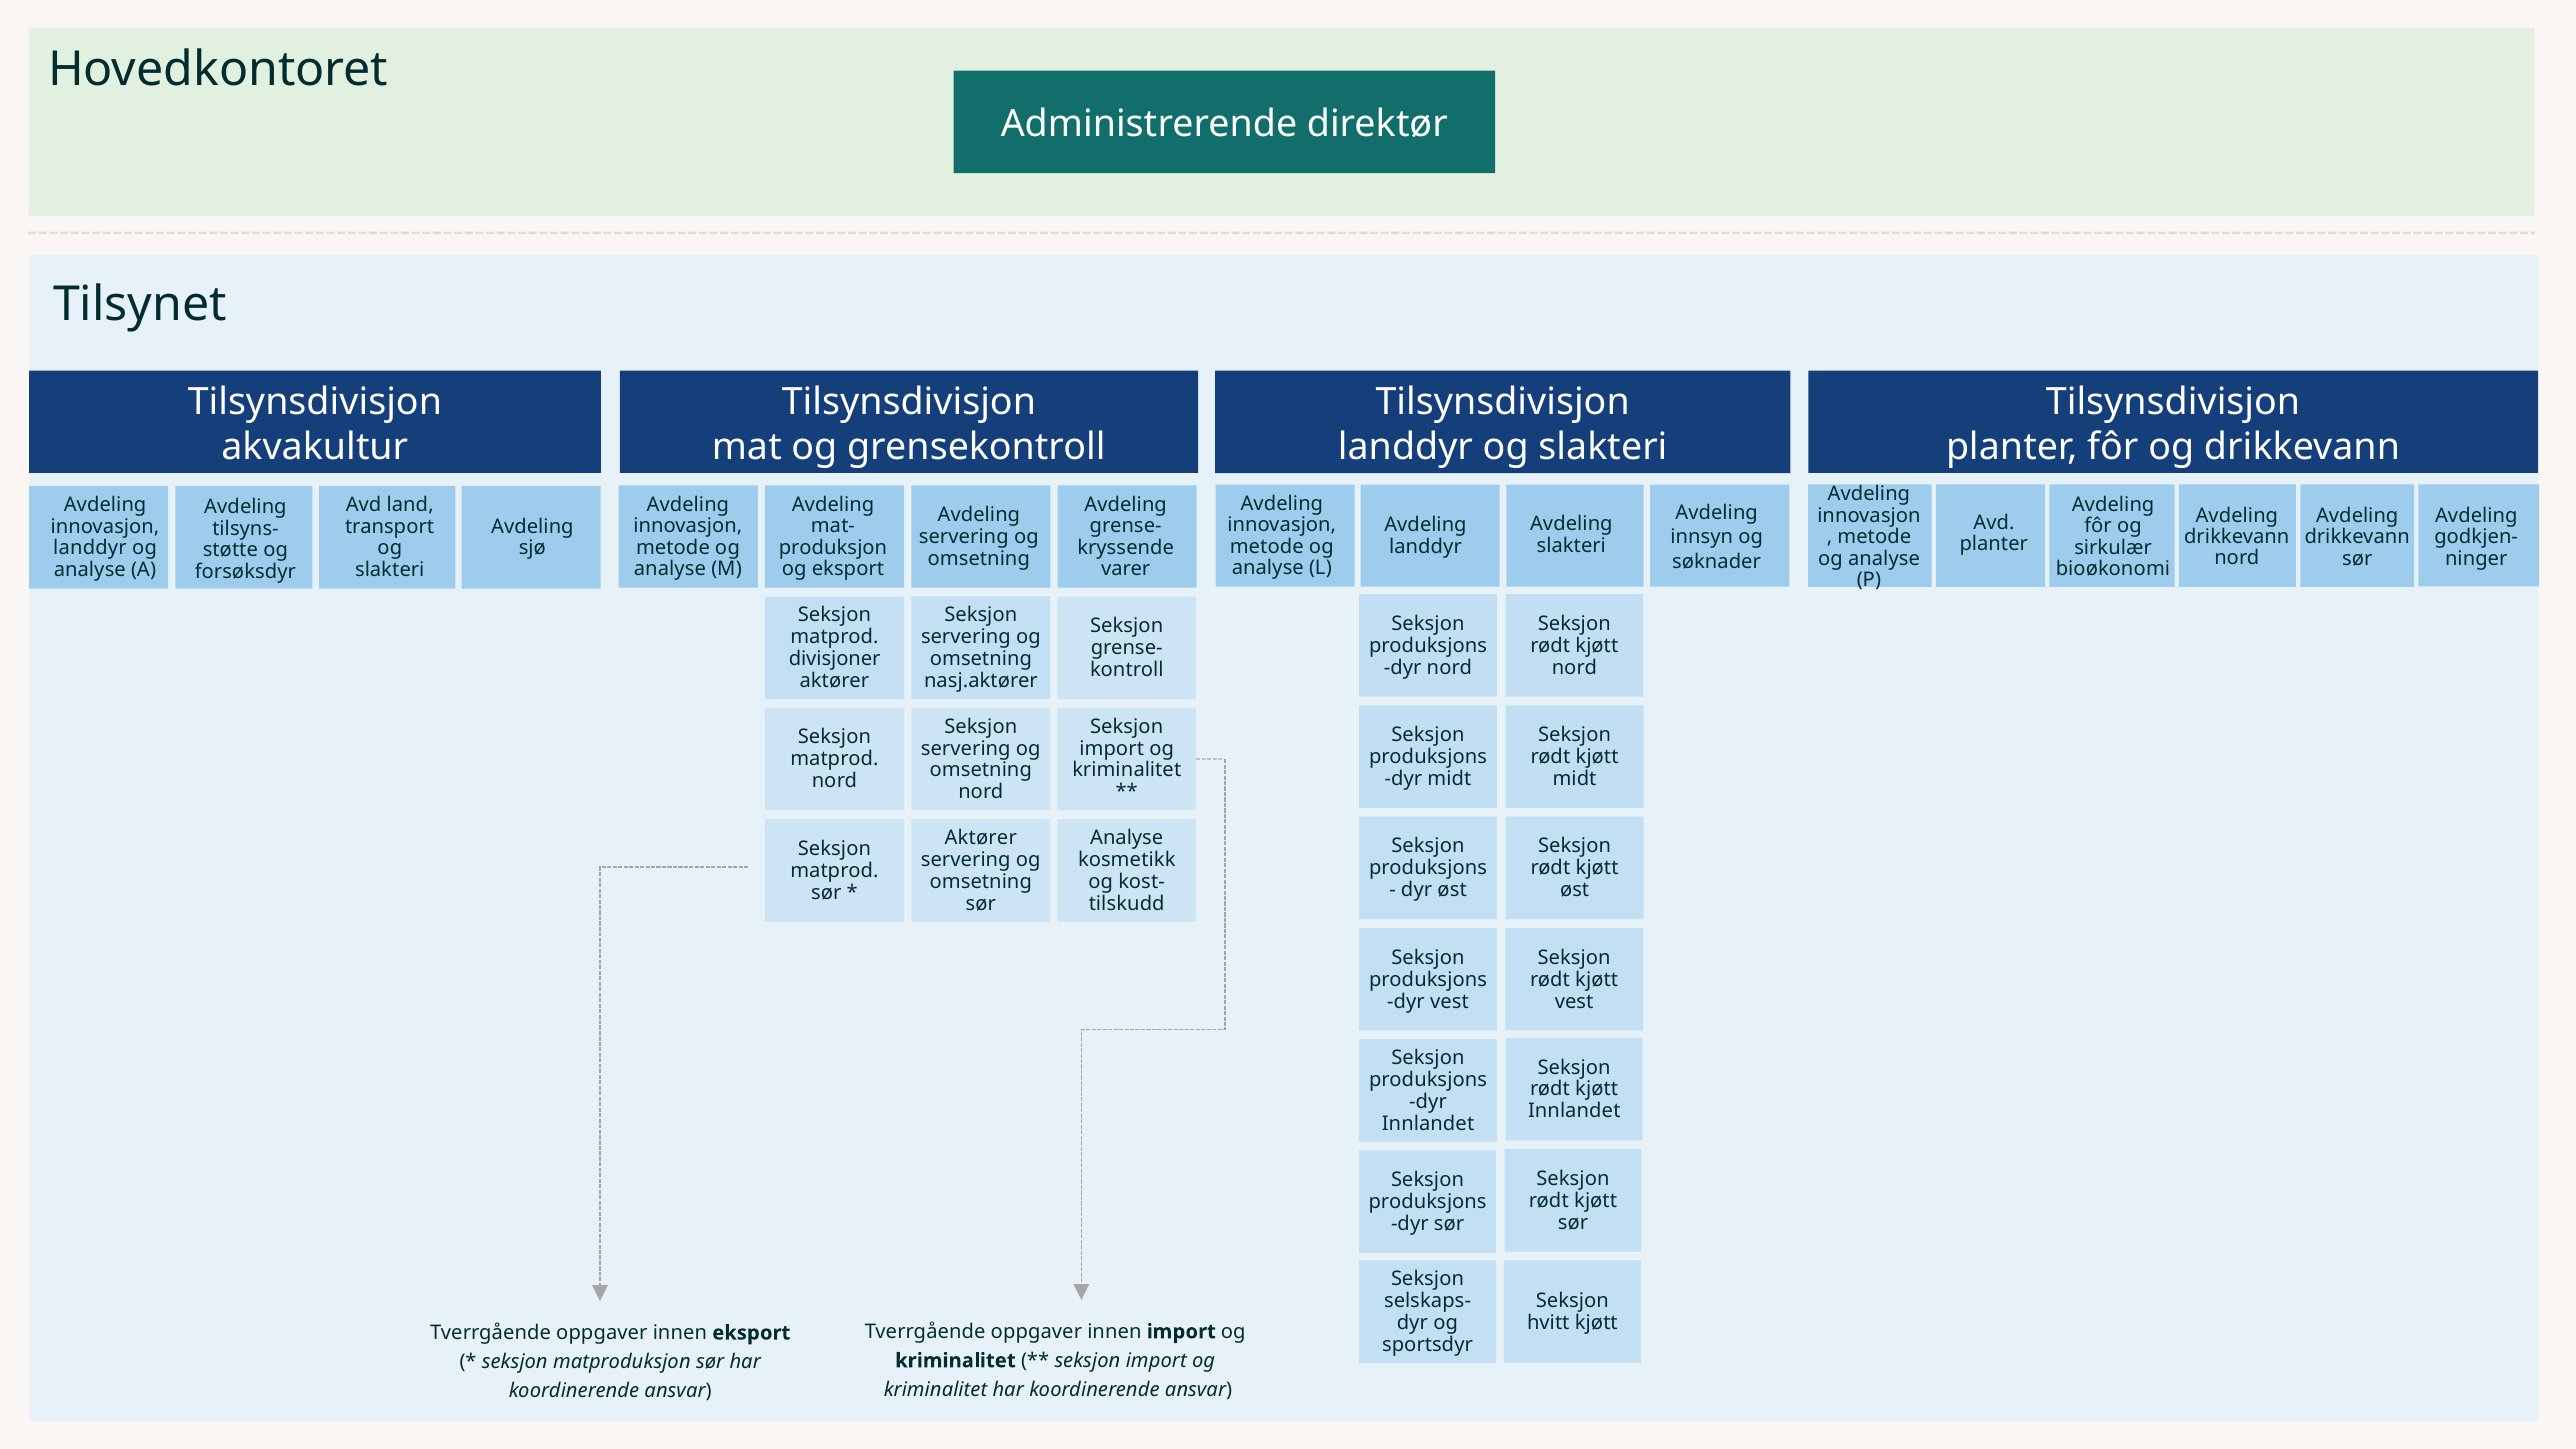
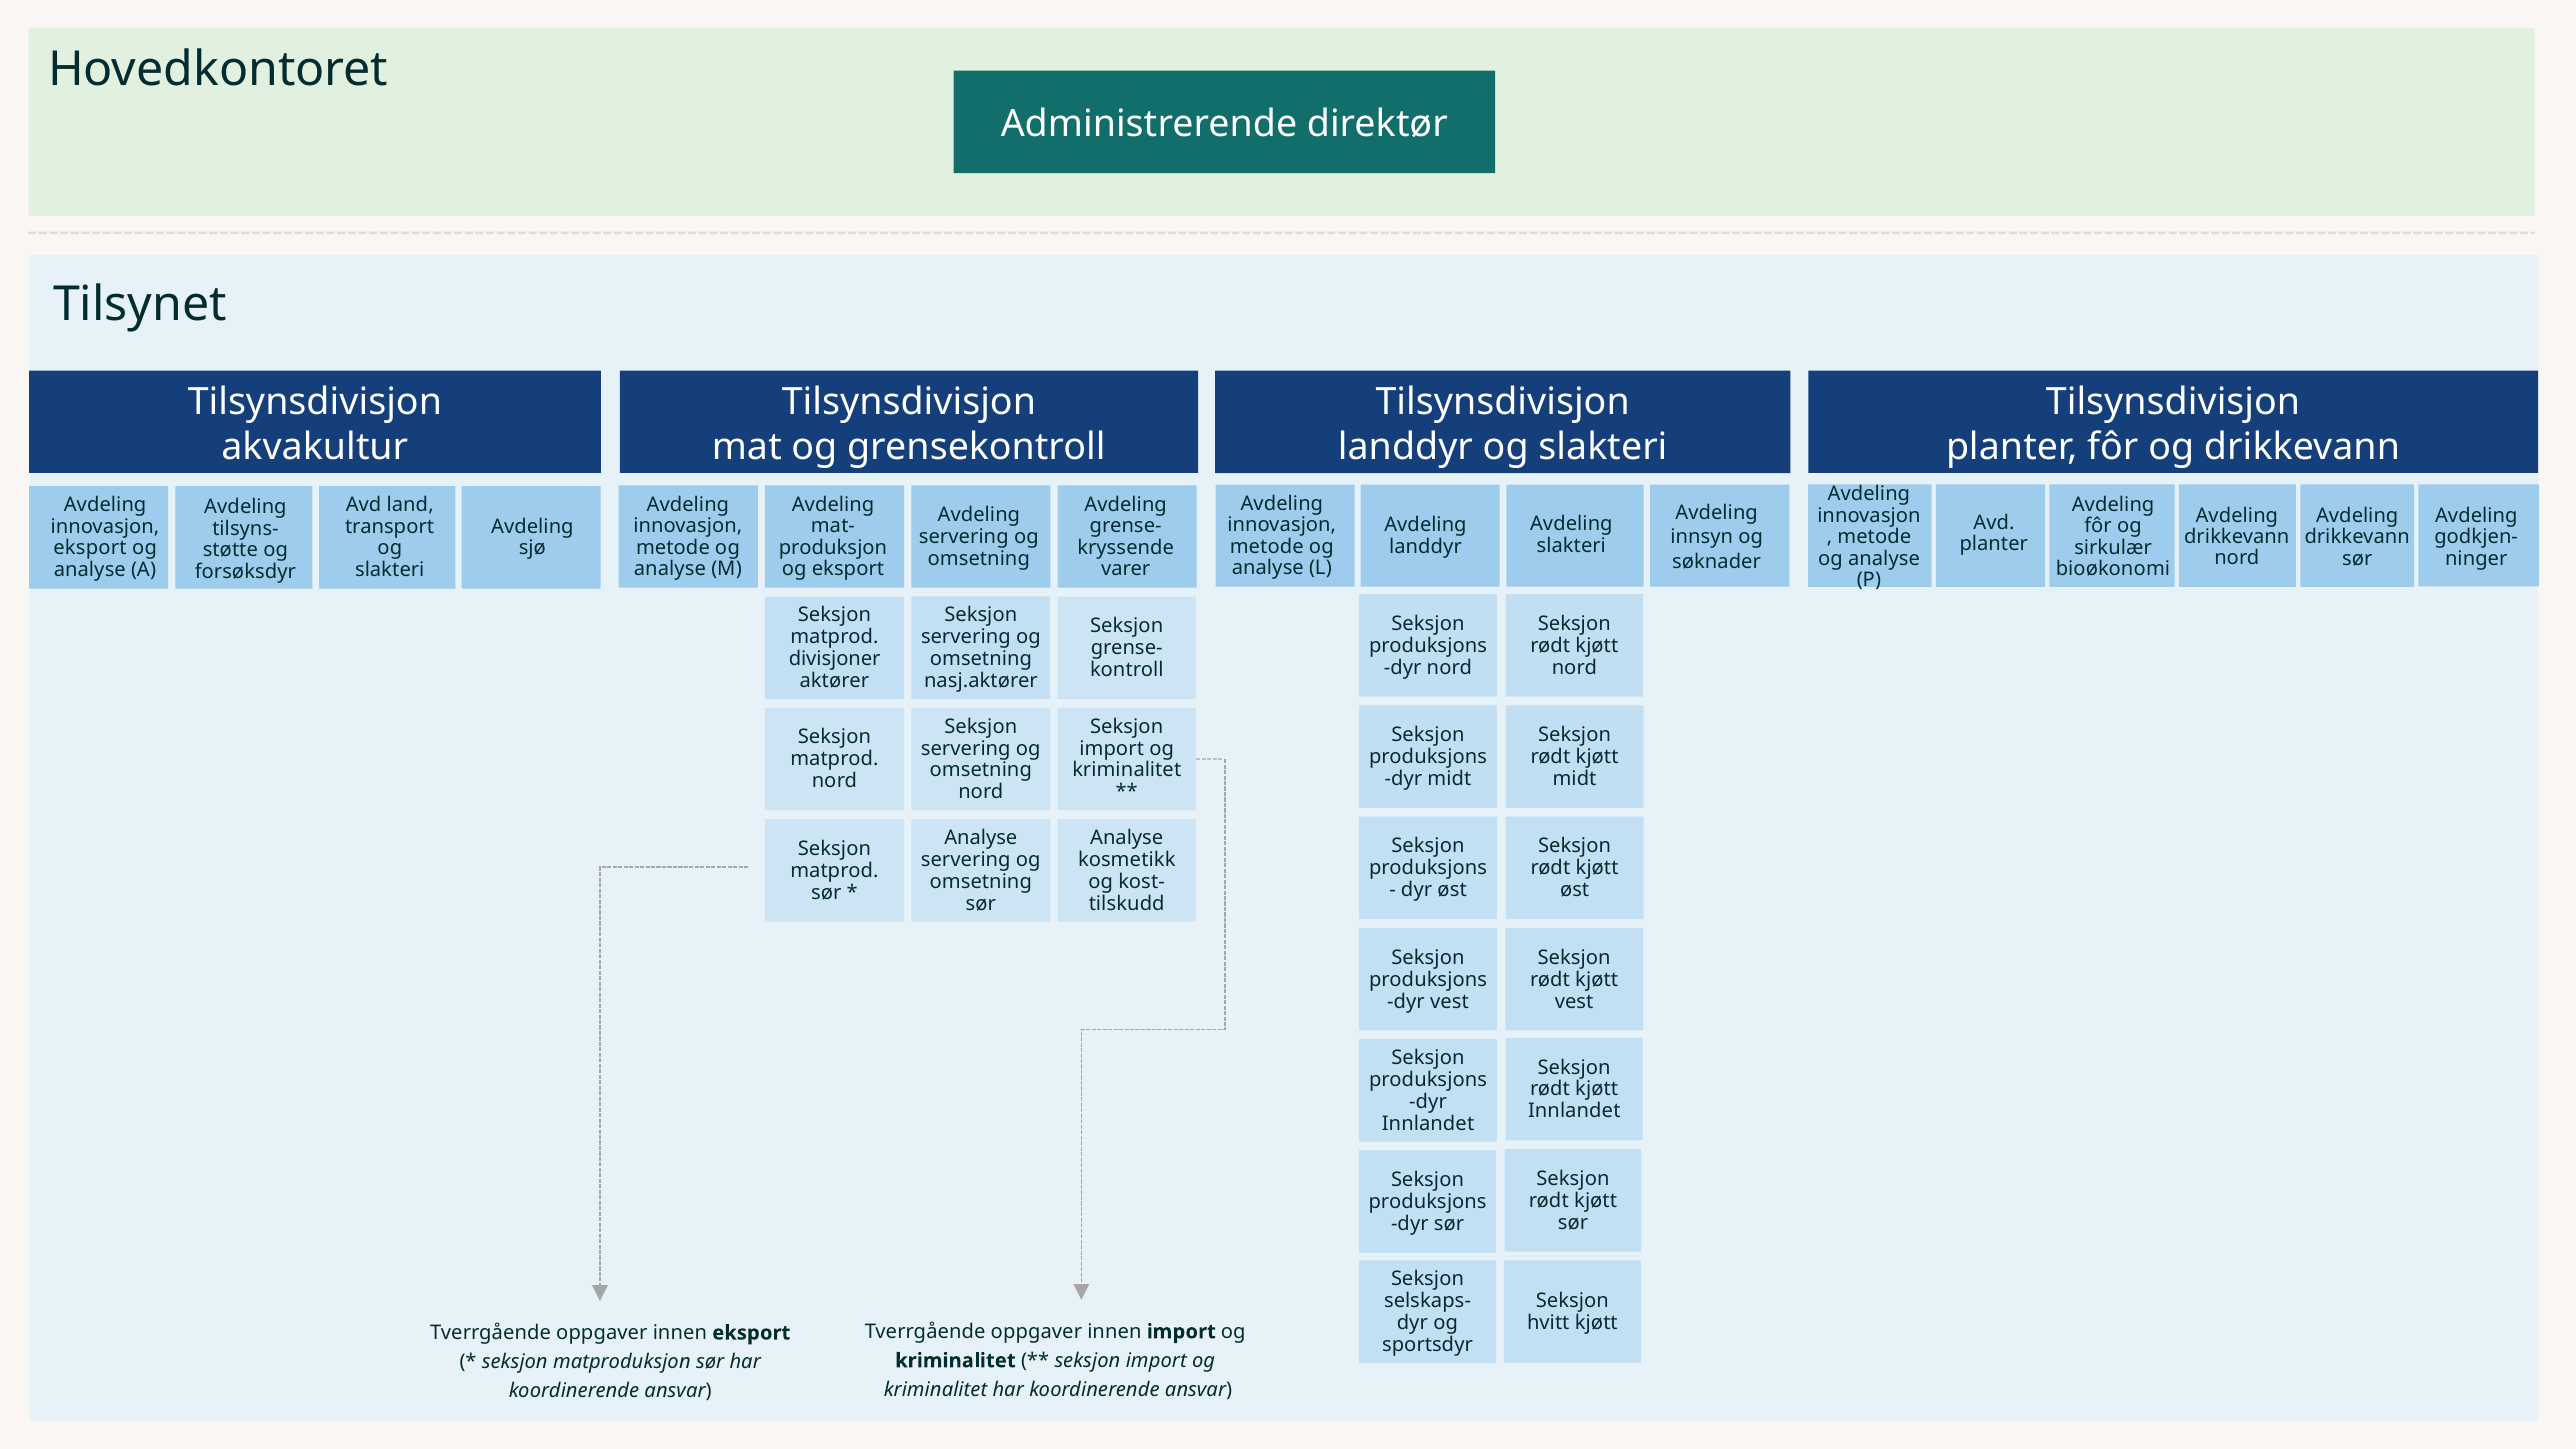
landdyr: landdyr -> eksport (90, 548)
Aktører: Aktører -> Analyse (981, 838)
